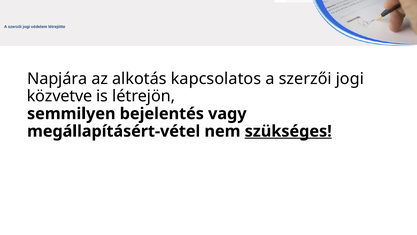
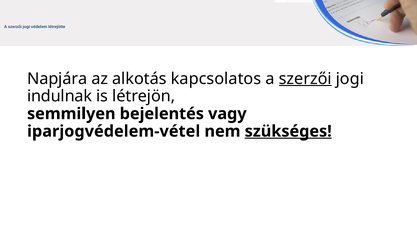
szerzői underline: none -> present (305, 79)
közvetve: közvetve -> indulnak (60, 96)
megállapításért-vétel: megállapításért-vétel -> iparjogvédelem-vétel (114, 131)
